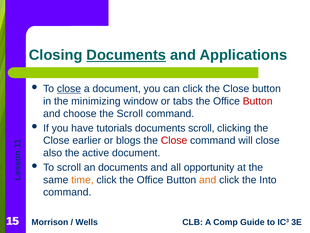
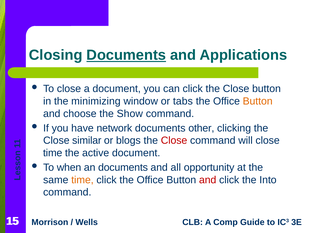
close underline: present -> none (69, 89)
Button colour: red -> orange (258, 101)
the Scroll: Scroll -> Show (130, 113)
tutorials: tutorials -> network (114, 128)
documents scroll: scroll -> other (201, 128)
earlier: earlier -> similar (87, 140)
also: also -> time (53, 153)
To scroll: scroll -> when (69, 167)
and colour: orange -> red (208, 179)
